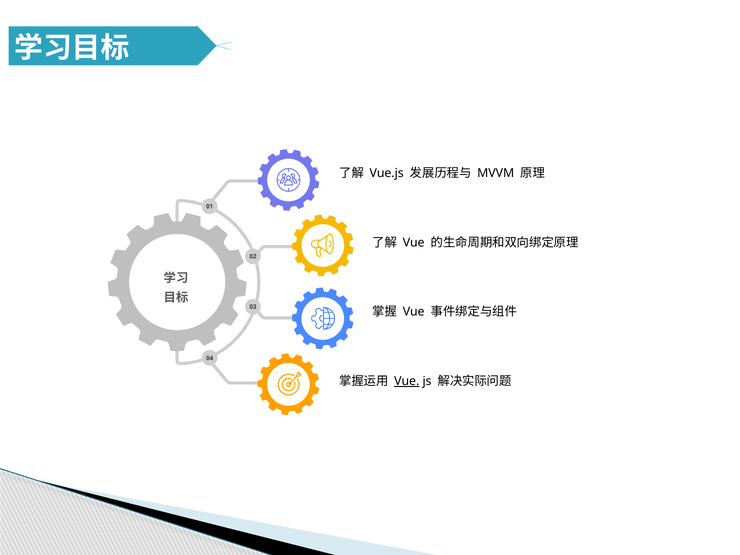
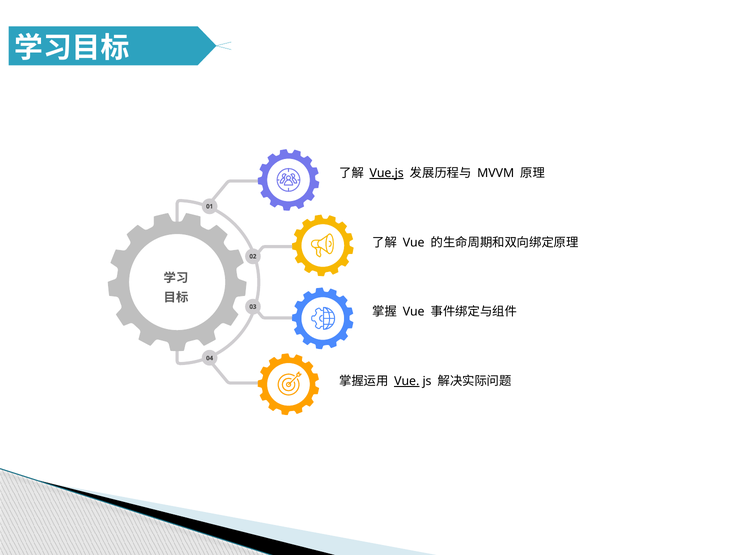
Vue.js underline: none -> present (387, 173)
